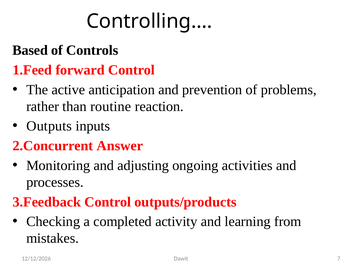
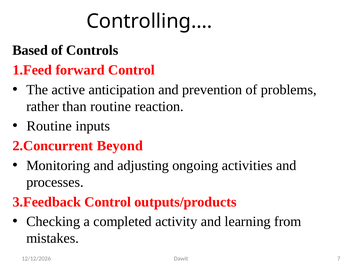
Outputs: Outputs -> Routine (49, 126)
Answer: Answer -> Beyond (120, 146)
